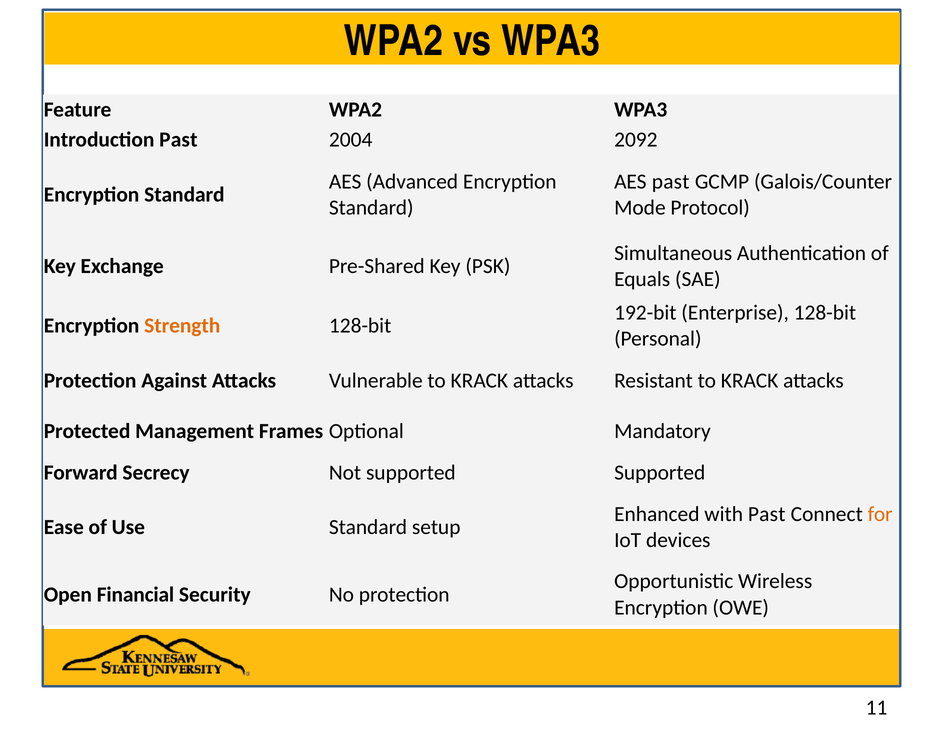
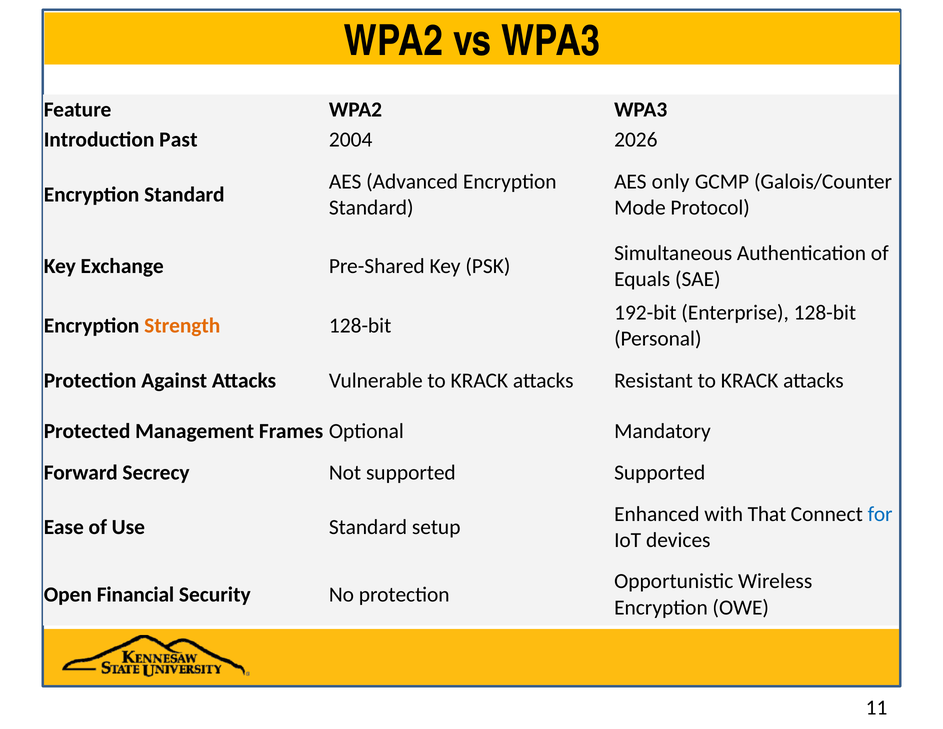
2092: 2092 -> 2026 (636, 140)
AES past: past -> only (671, 181)
with Past: Past -> That (767, 514)
for colour: orange -> blue (880, 514)
